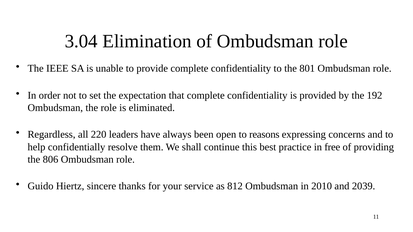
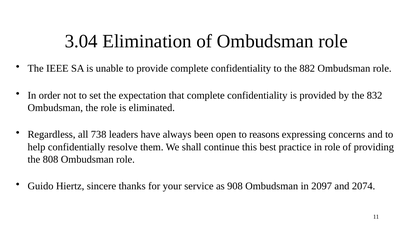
801: 801 -> 882 (307, 69)
192: 192 -> 832 (375, 96)
220: 220 -> 738 (99, 135)
in free: free -> role (332, 147)
806: 806 -> 808 (51, 160)
812: 812 -> 908 (235, 186)
2010: 2010 -> 2097 (322, 186)
2039: 2039 -> 2074 (364, 186)
